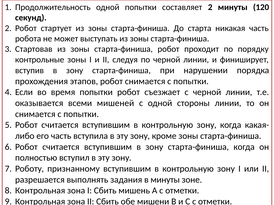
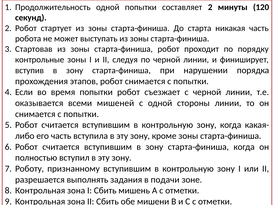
в минуты: минуты -> подачи (165, 180)
